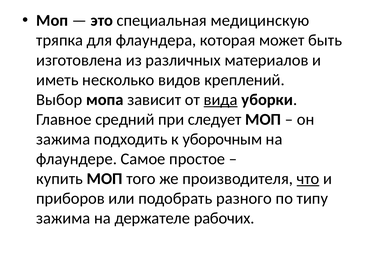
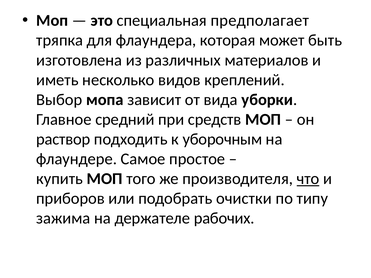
медицинскую: медицинскую -> предполагает (260, 21)
вида underline: present -> none (221, 100)
следует: следует -> средств (215, 120)
зажима: зажима -> раствор (63, 139)
разного: разного -> очистки (244, 199)
